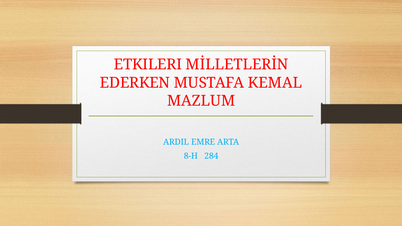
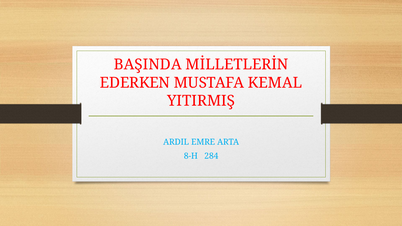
ETKILERI: ETKILERI -> BAŞINDA (148, 65)
MAZLUM: MAZLUM -> YITIRMIŞ (201, 101)
